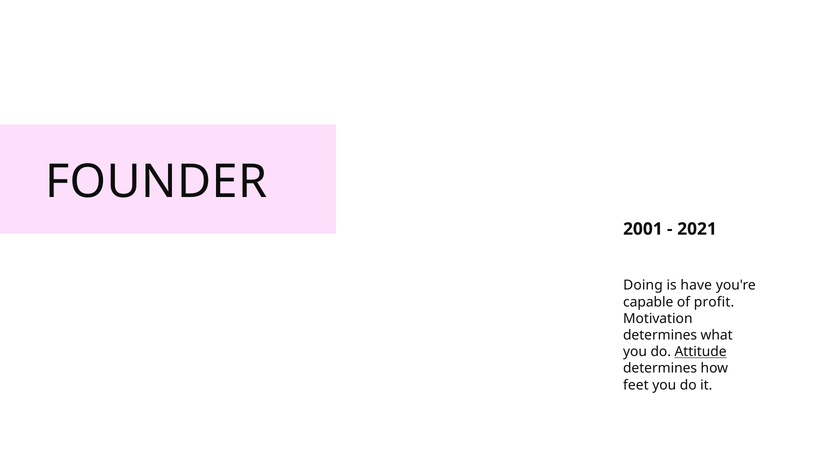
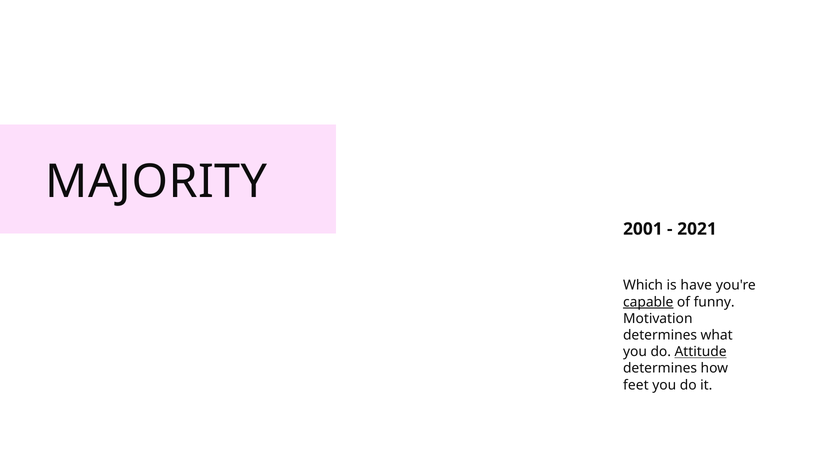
FOUNDER: FOUNDER -> MAJORITY (156, 182)
Doing: Doing -> Which (643, 285)
capable underline: none -> present (648, 302)
profit: profit -> funny (714, 302)
